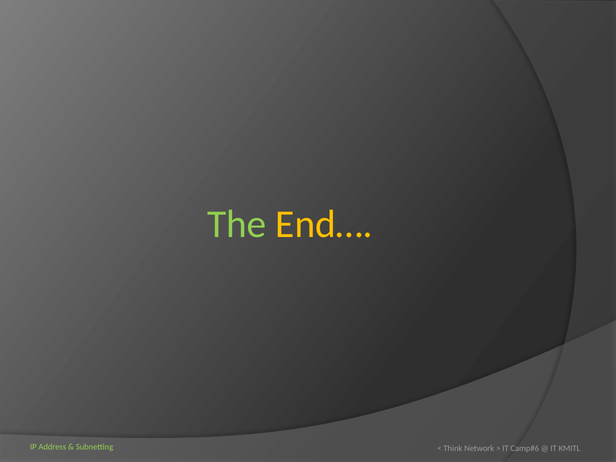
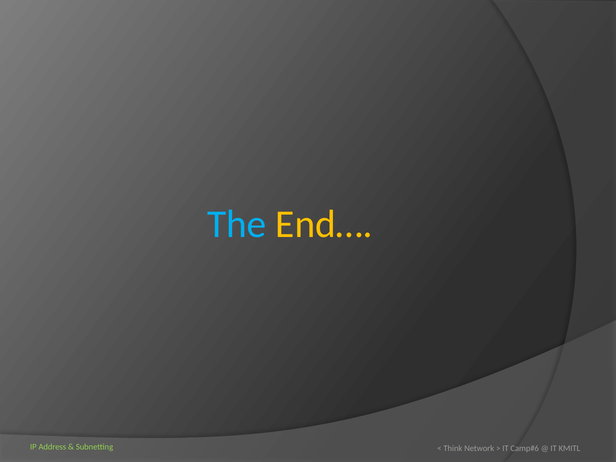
The colour: light green -> light blue (237, 224)
